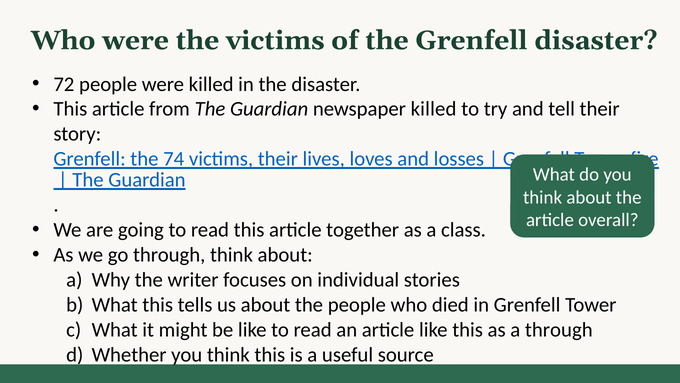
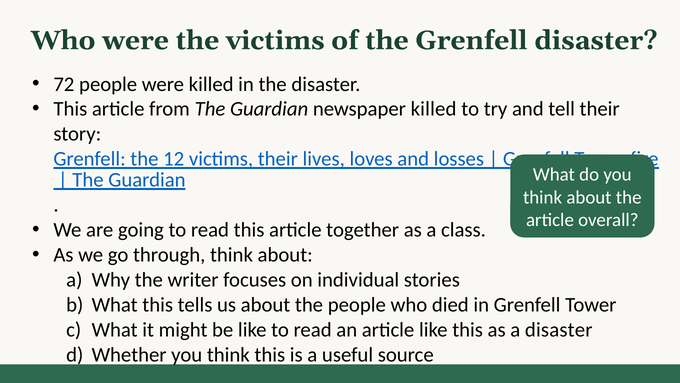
74: 74 -> 12 (174, 159)
a through: through -> disaster (559, 329)
